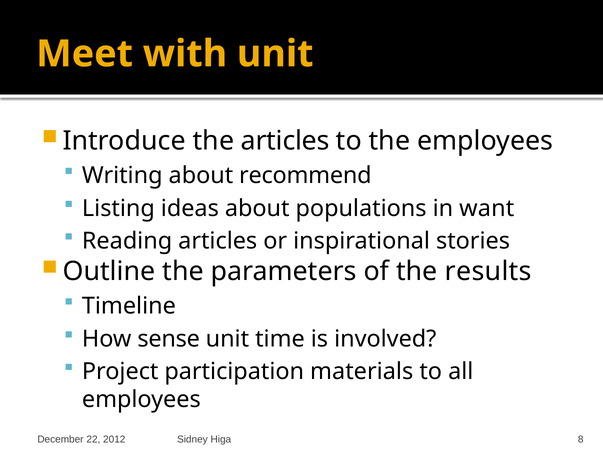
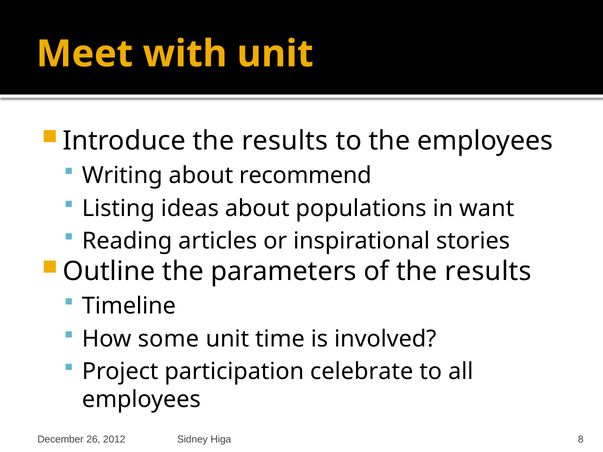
Introduce the articles: articles -> results (285, 141)
sense: sense -> some (168, 339)
materials: materials -> celebrate (362, 372)
22: 22 -> 26 (93, 440)
